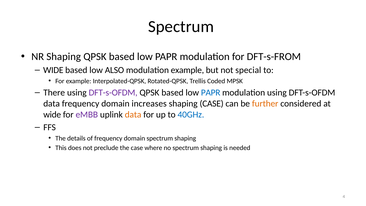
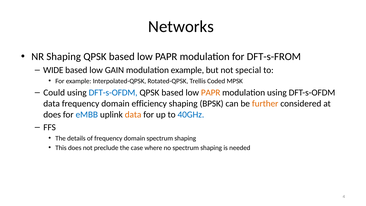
Spectrum: Spectrum -> Networks (181, 27)
ALSO: ALSO -> GAIN (114, 70)
There: There -> Could (54, 93)
DFT-s-OFDM colour: purple -> blue (113, 93)
PAPR colour: blue -> orange (211, 93)
increases: increases -> efficiency (149, 104)
shaping CASE: CASE -> BPSK (212, 104)
wide: wide -> does (52, 115)
eMBB colour: purple -> blue (87, 115)
